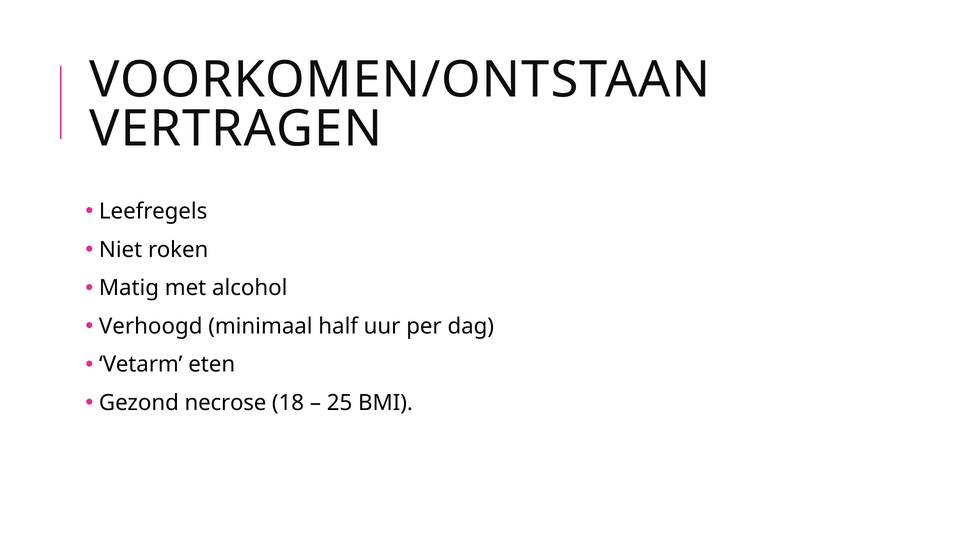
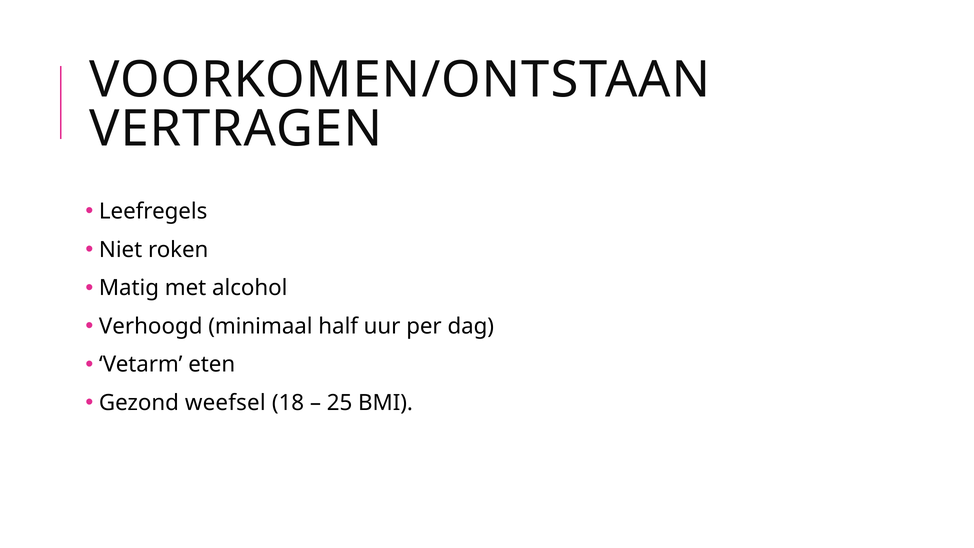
necrose: necrose -> weefsel (225, 403)
